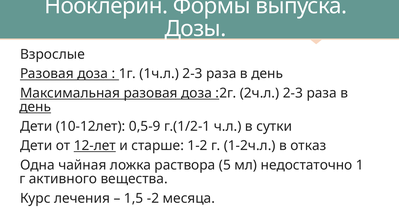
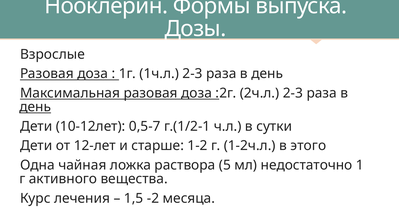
0,5-9: 0,5-9 -> 0,5-7 (145, 127)
12-лет underline: present -> none (95, 146)
отказ: отказ -> этого (308, 146)
